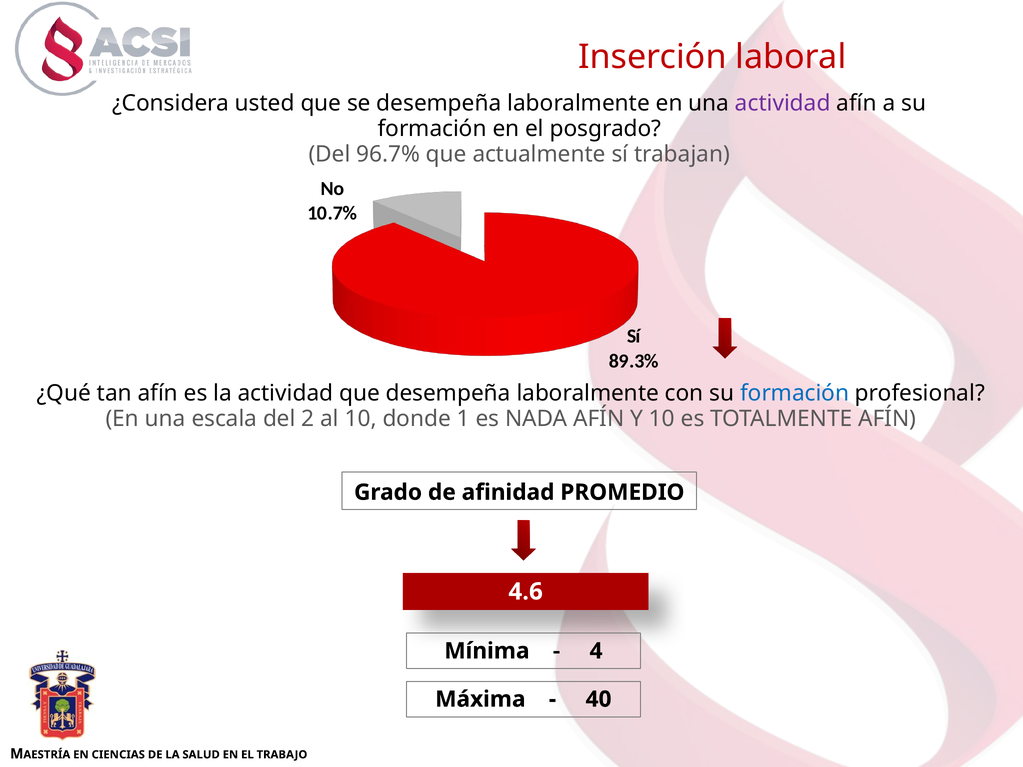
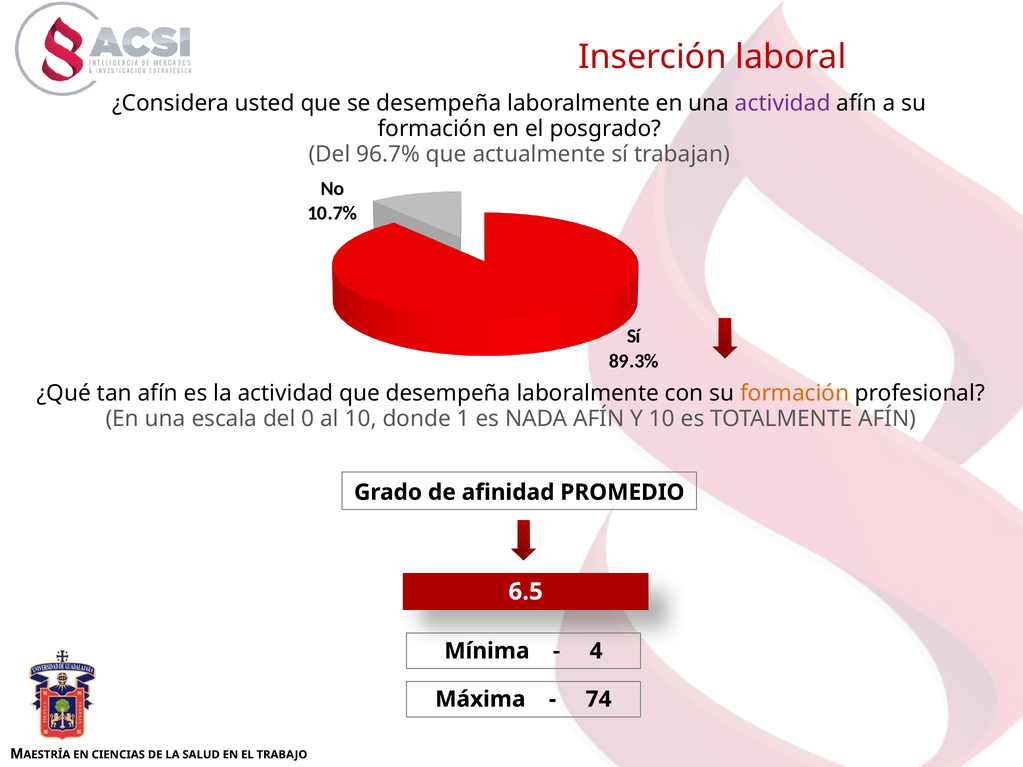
formación colour: blue -> orange (795, 393)
2: 2 -> 0 (308, 419)
4.6: 4.6 -> 6.5 (526, 592)
40: 40 -> 74 (599, 699)
